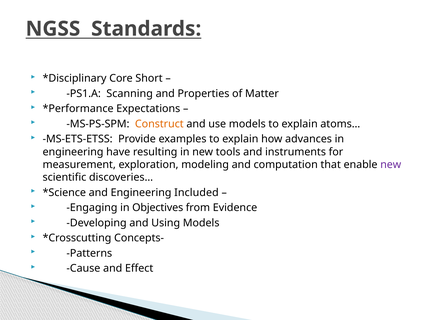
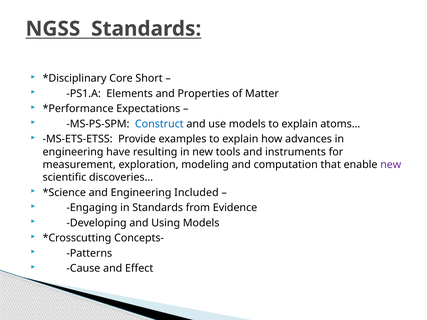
Scanning: Scanning -> Elements (130, 94)
Construct colour: orange -> blue (159, 124)
in Objectives: Objectives -> Standards (158, 208)
